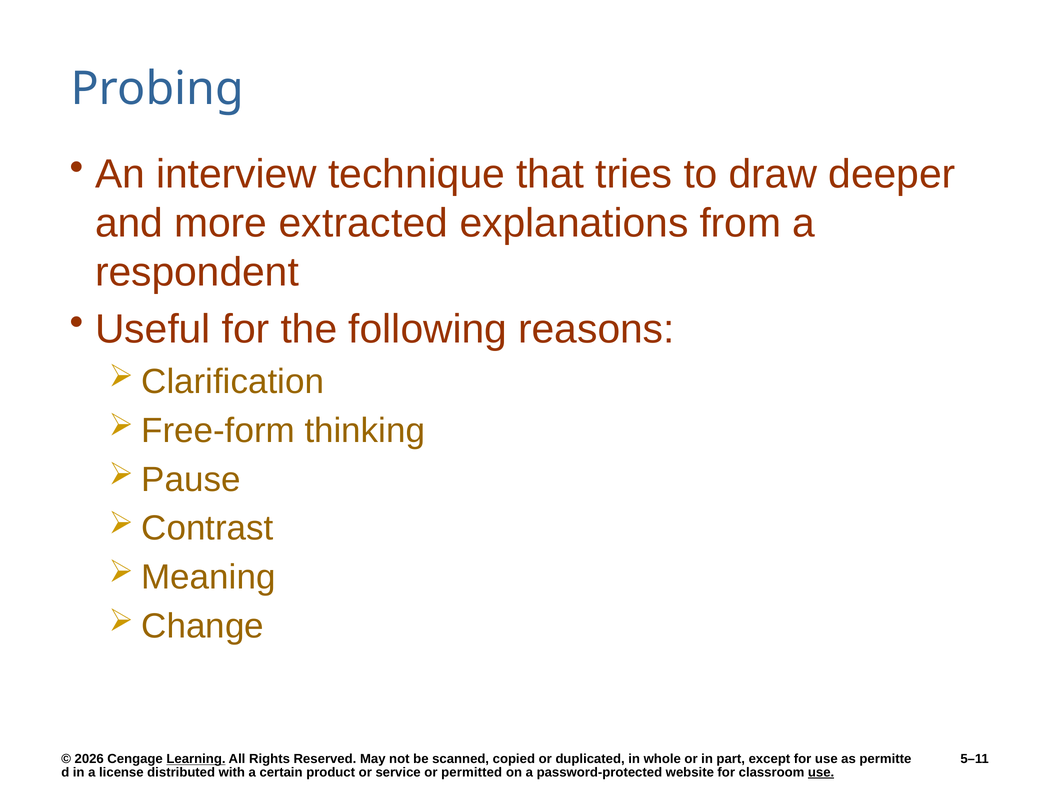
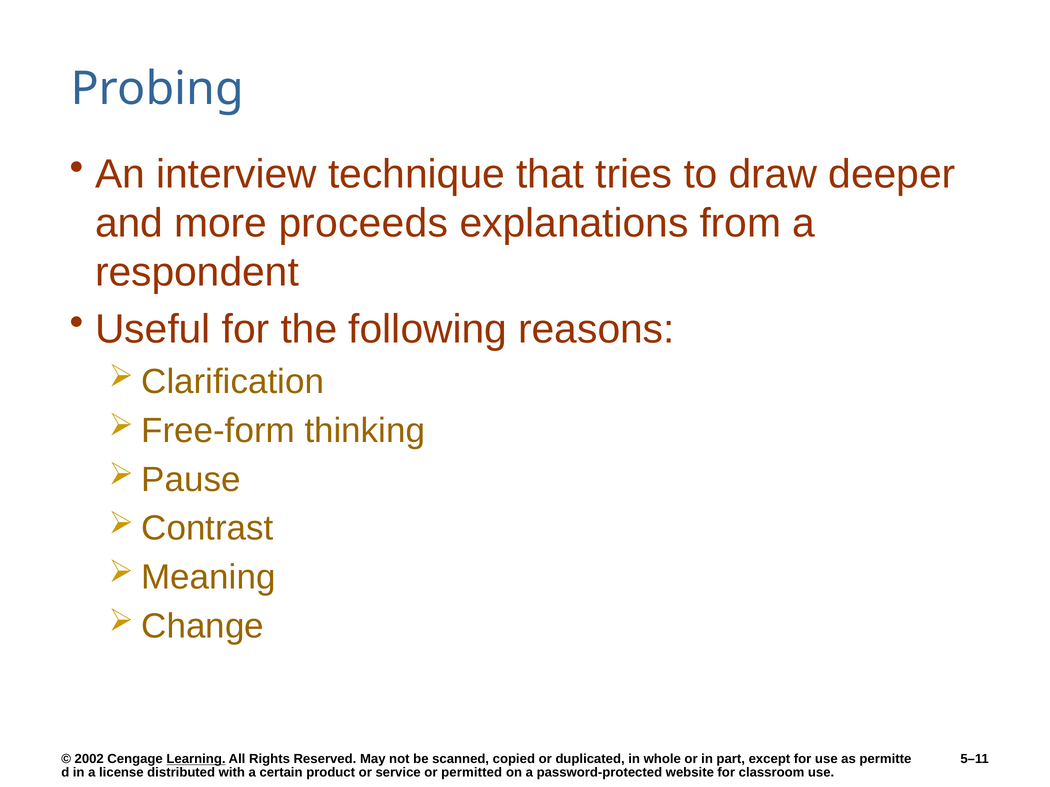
extracted: extracted -> proceeds (363, 223)
2026: 2026 -> 2002 (89, 760)
use underline: present -> none (821, 773)
